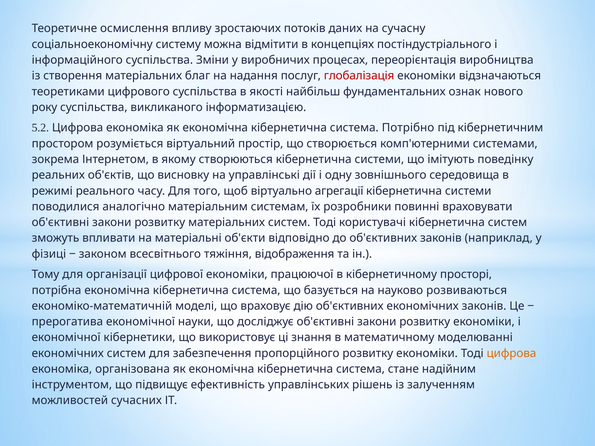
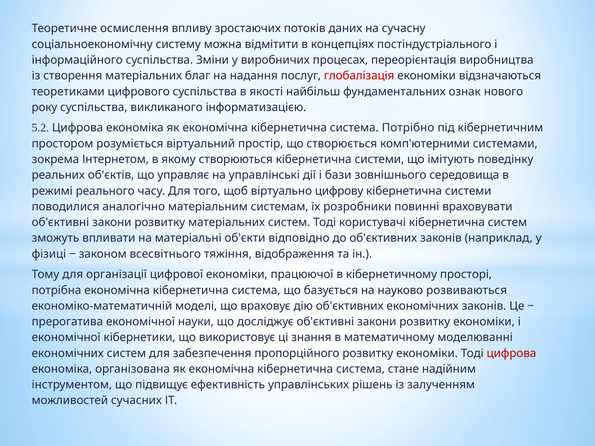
висновку: висновку -> управляє (183, 175)
одну: одну -> бази (338, 175)
агрегації: агрегації -> цифрову (339, 191)
цифрова colour: orange -> red (511, 353)
